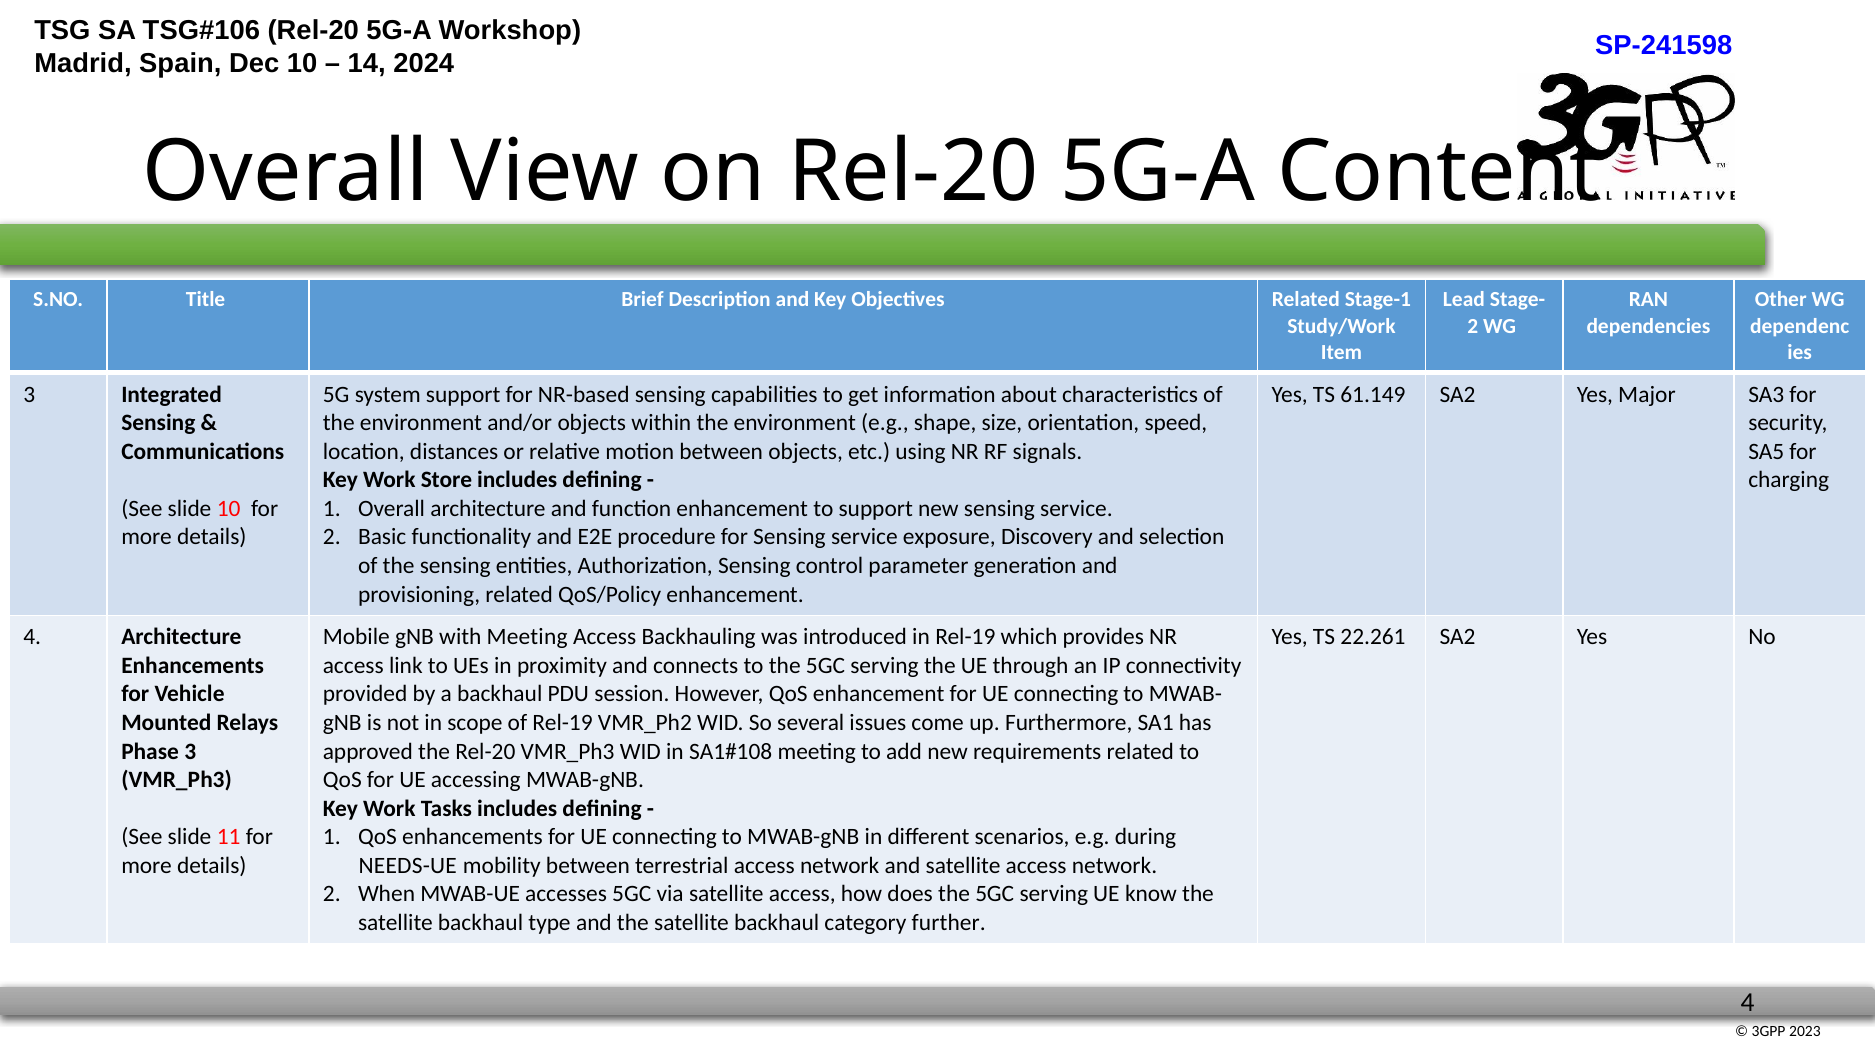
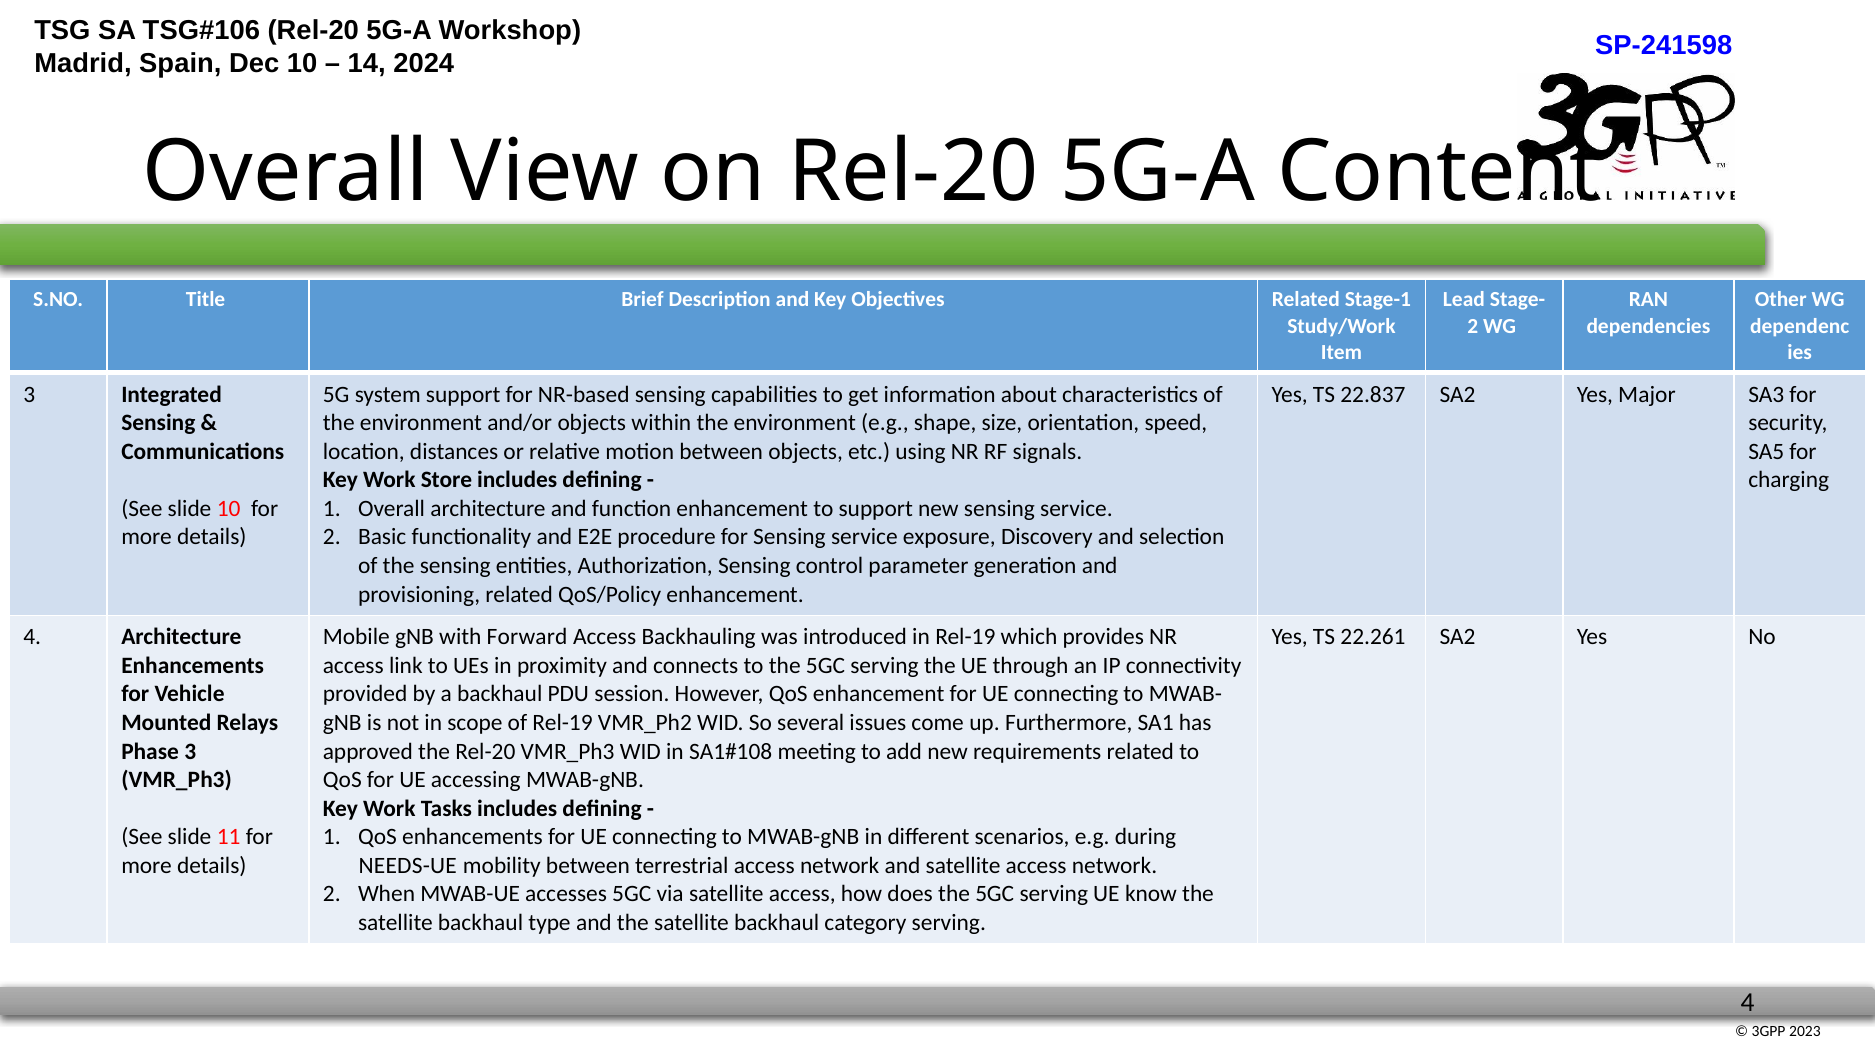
61.149: 61.149 -> 22.837 (1373, 394)
with Meeting: Meeting -> Forward (527, 637)
category further: further -> serving (949, 922)
